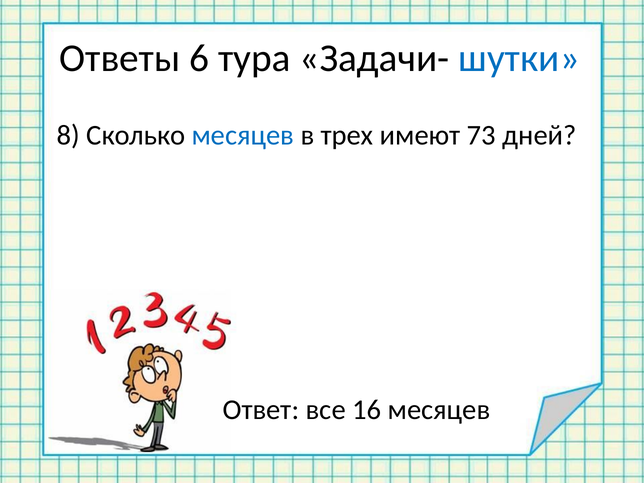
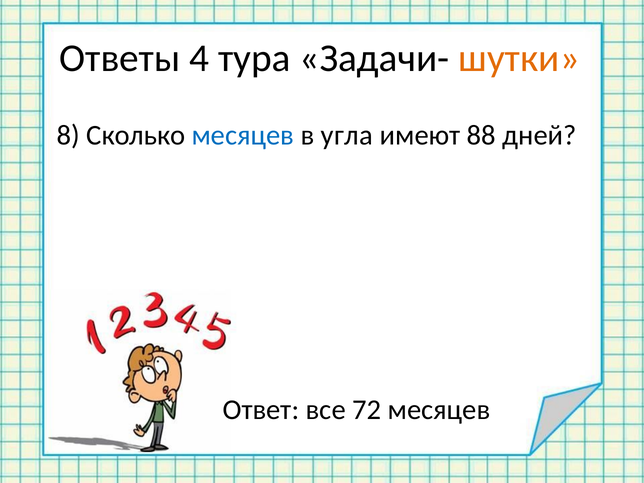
6: 6 -> 4 (199, 58)
шутки colour: blue -> orange (519, 58)
трех: трех -> угла (347, 135)
73: 73 -> 88 (481, 135)
16: 16 -> 72 (367, 410)
